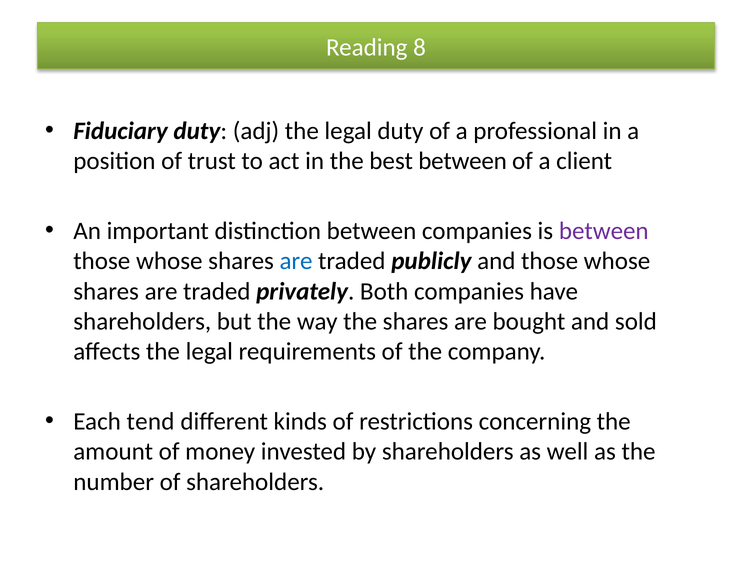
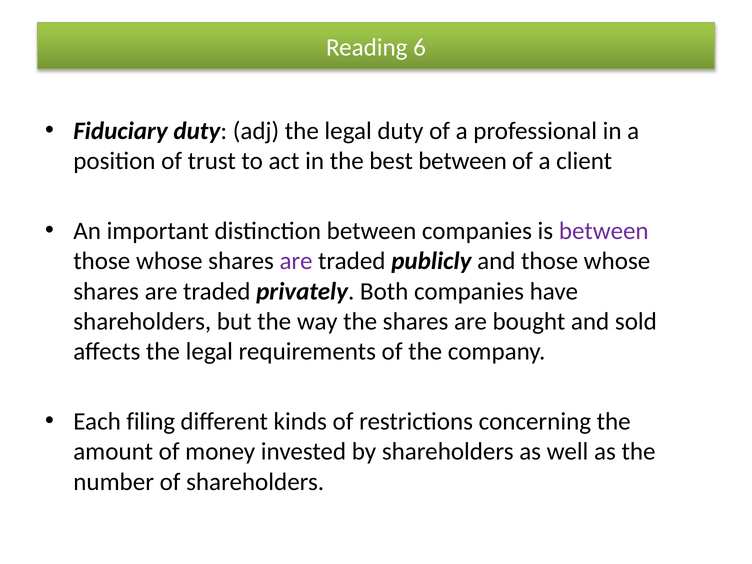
8: 8 -> 6 (419, 48)
are colour: blue -> purple (296, 261)
tend: tend -> filing (151, 422)
